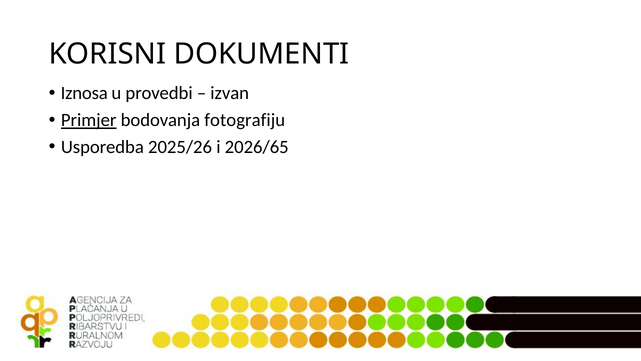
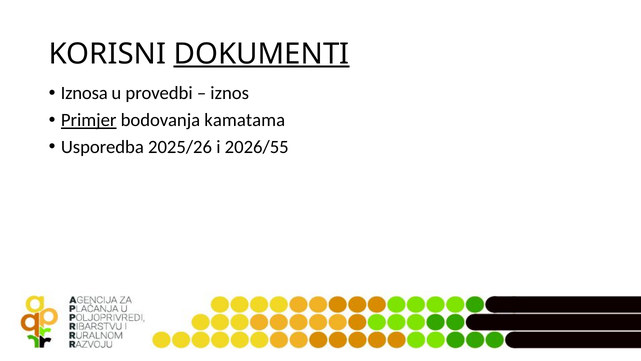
DOKUMENTI underline: none -> present (261, 54)
izvan: izvan -> iznos (230, 93)
fotografiju: fotografiju -> kamatama (245, 120)
2026/65: 2026/65 -> 2026/55 (257, 147)
